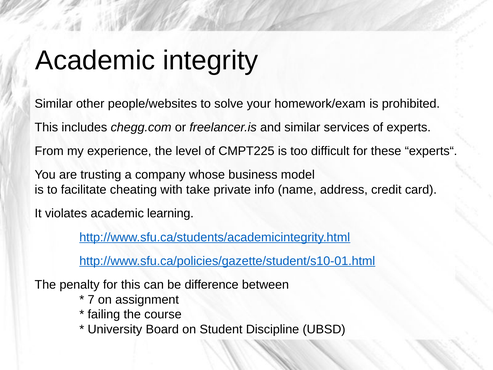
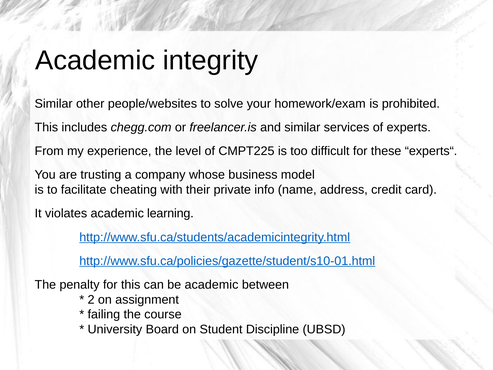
take: take -> their (198, 190)
be difference: difference -> academic (211, 284)
7: 7 -> 2 (91, 299)
